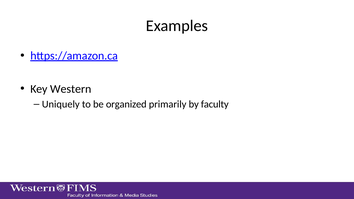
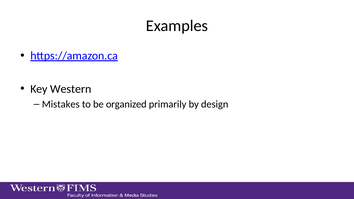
Uniquely: Uniquely -> Mistakes (61, 104)
faculty: faculty -> design (215, 104)
